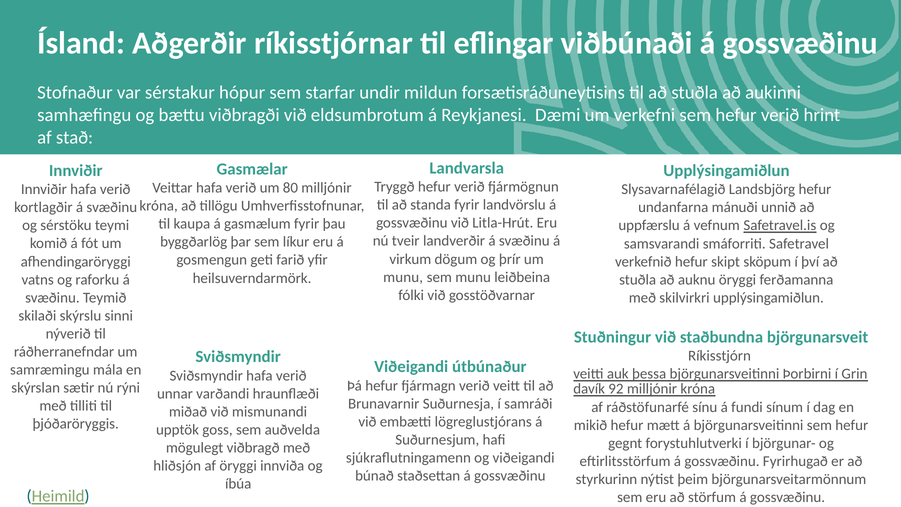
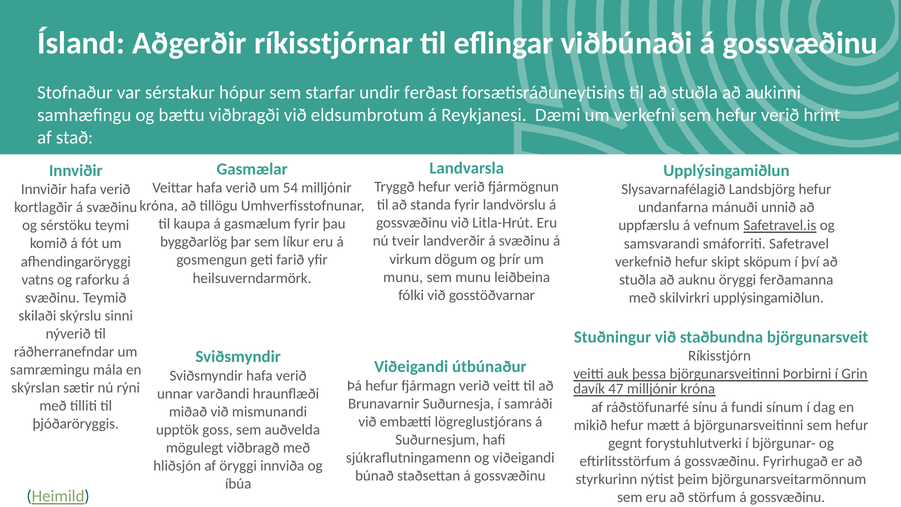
mildun: mildun -> ferðast (431, 93)
80: 80 -> 54 (290, 188)
92: 92 -> 47 (616, 389)
